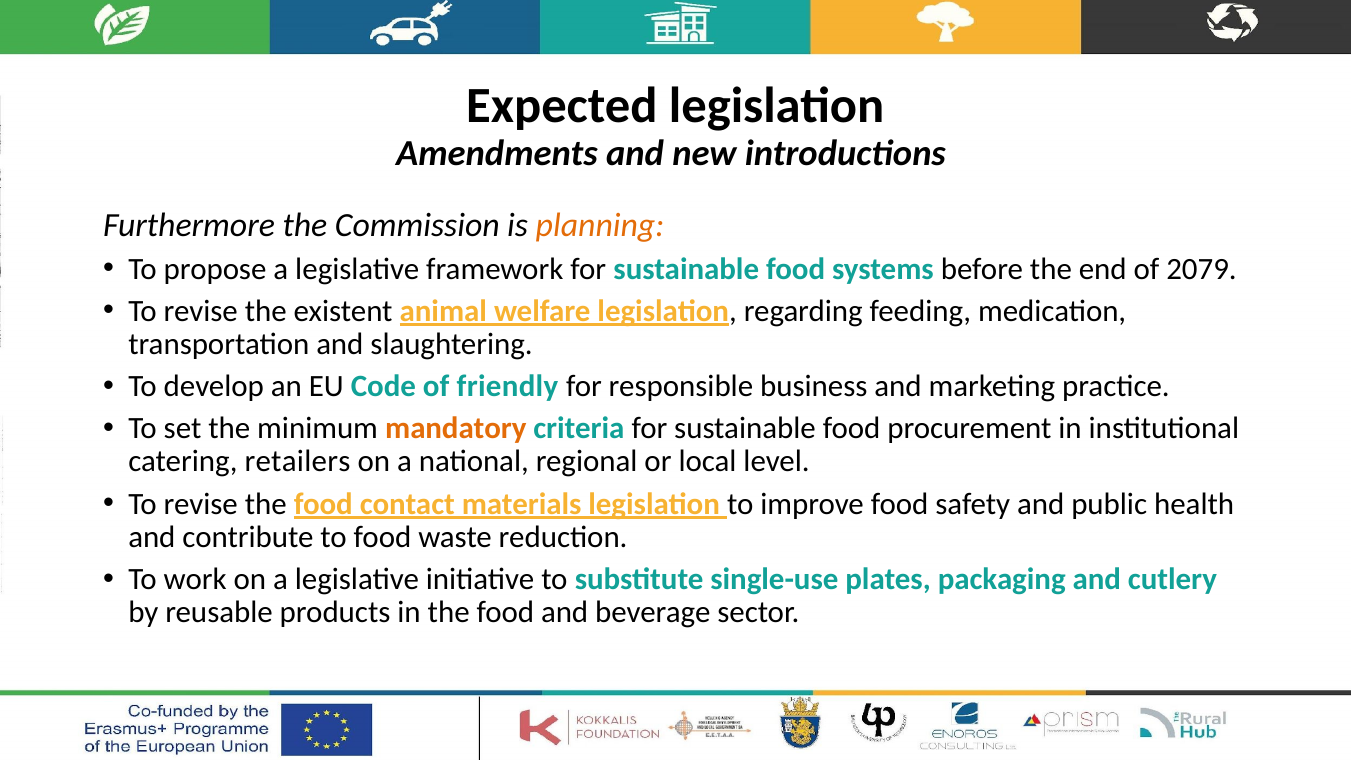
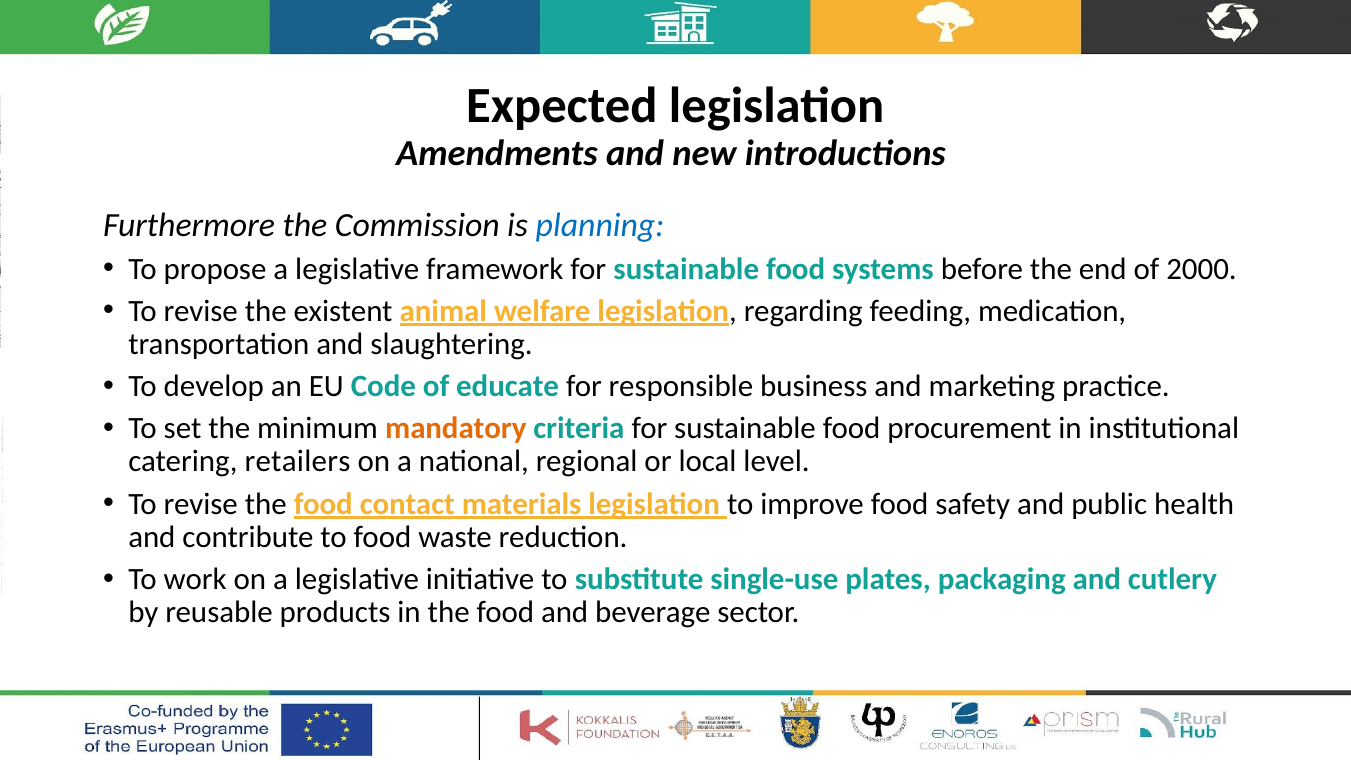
planning colour: orange -> blue (600, 225)
2079: 2079 -> 2000 (1202, 269)
friendly: friendly -> educate (508, 386)
